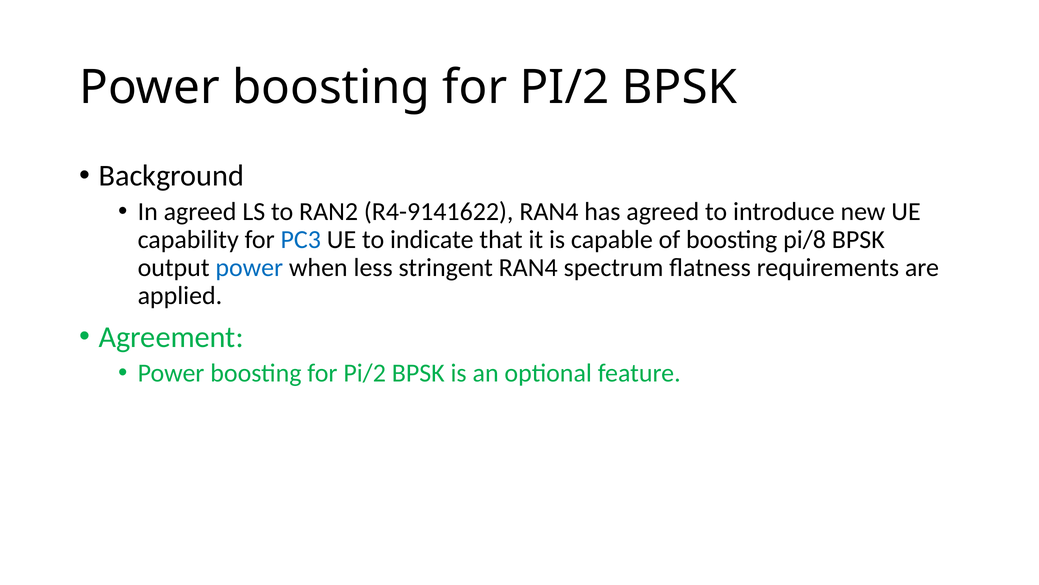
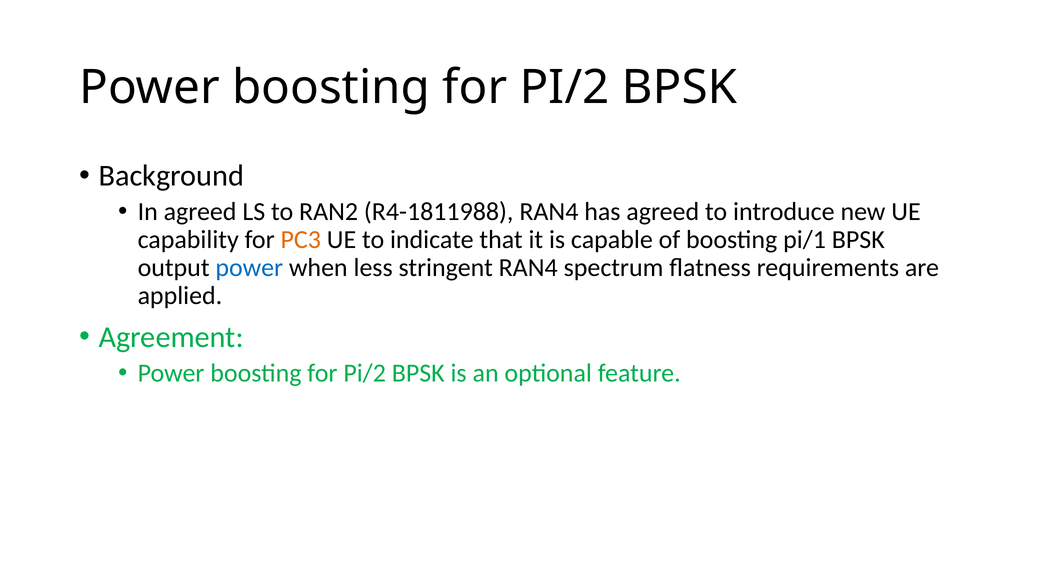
R4-9141622: R4-9141622 -> R4-1811988 (439, 211)
PC3 colour: blue -> orange (301, 240)
pi/8: pi/8 -> pi/1 (805, 240)
